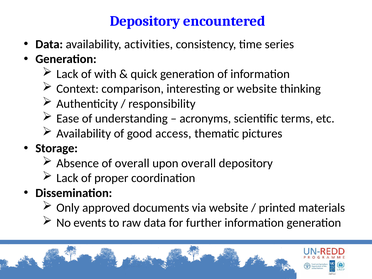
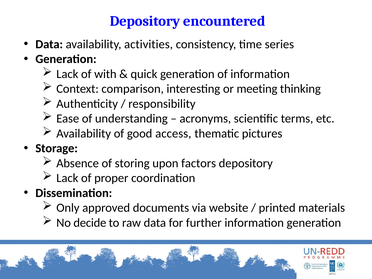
or website: website -> meeting (257, 89)
of overall: overall -> storing (132, 163)
upon overall: overall -> factors (199, 163)
events: events -> decide (90, 223)
